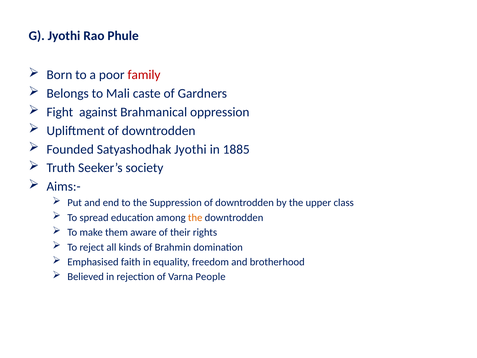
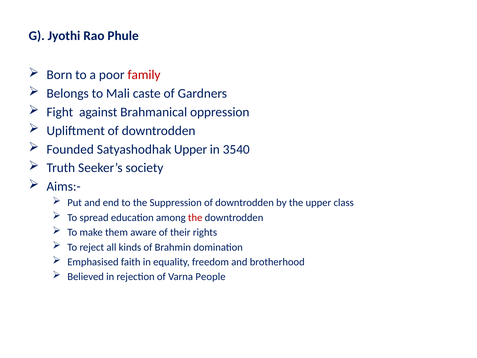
Satyashodhak Jyothi: Jyothi -> Upper (191, 149)
1885: 1885 -> 3540 (236, 149)
the colour: orange -> red (195, 217)
